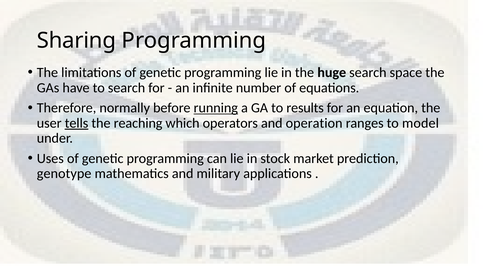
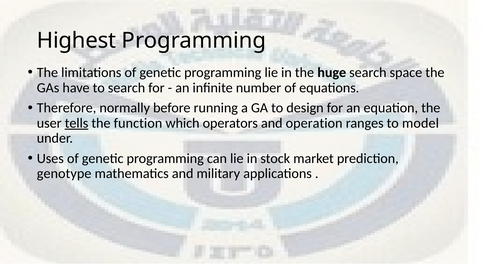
Sharing: Sharing -> Highest (76, 41)
running underline: present -> none (216, 108)
results: results -> design (305, 108)
reaching: reaching -> function (138, 123)
